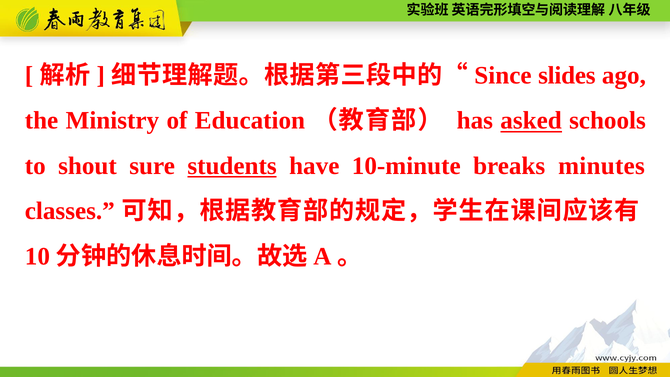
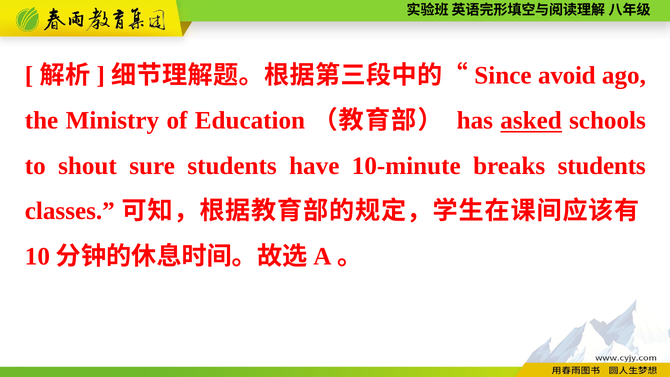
slides: slides -> avoid (567, 75)
students underline: present -> none (232, 166)
breaks minutes: minutes -> students (602, 166)
